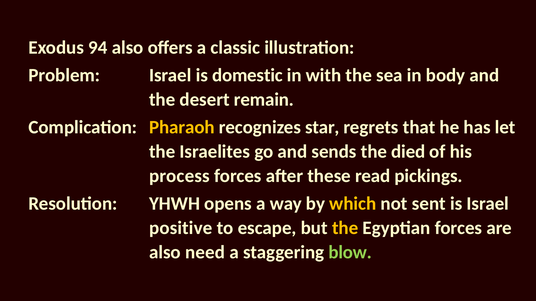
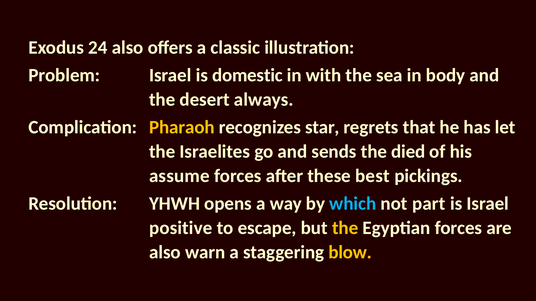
94: 94 -> 24 (98, 48)
remain: remain -> always (264, 100)
process: process -> assume (179, 176)
read: read -> best (372, 176)
which colour: yellow -> light blue (353, 204)
sent: sent -> part (429, 204)
need: need -> warn (205, 253)
blow colour: light green -> yellow (350, 253)
